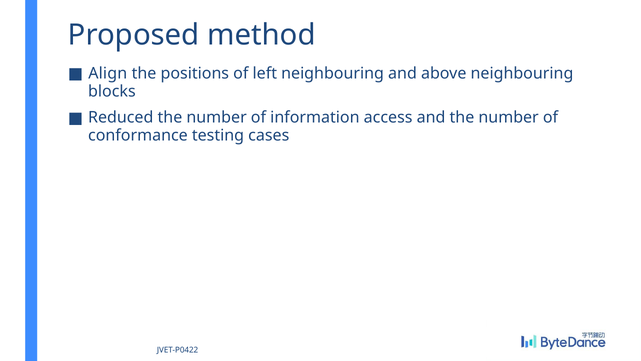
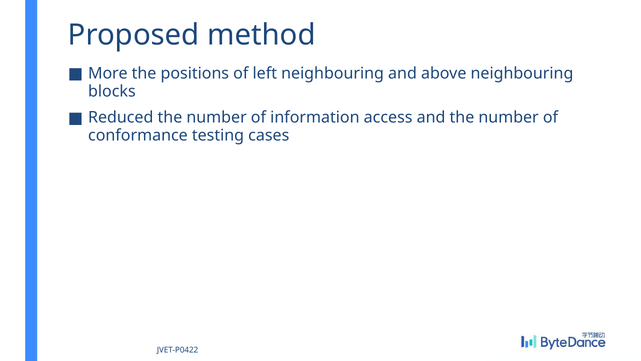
Align: Align -> More (108, 73)
